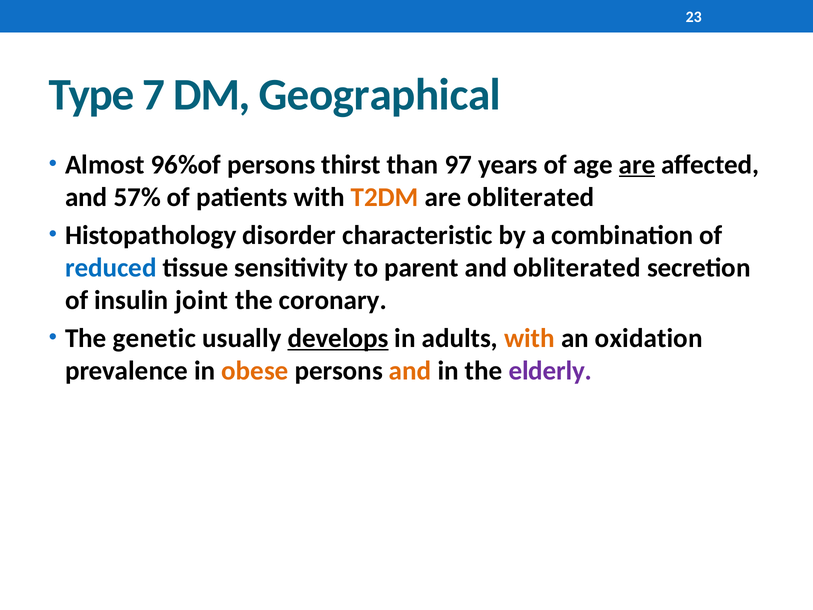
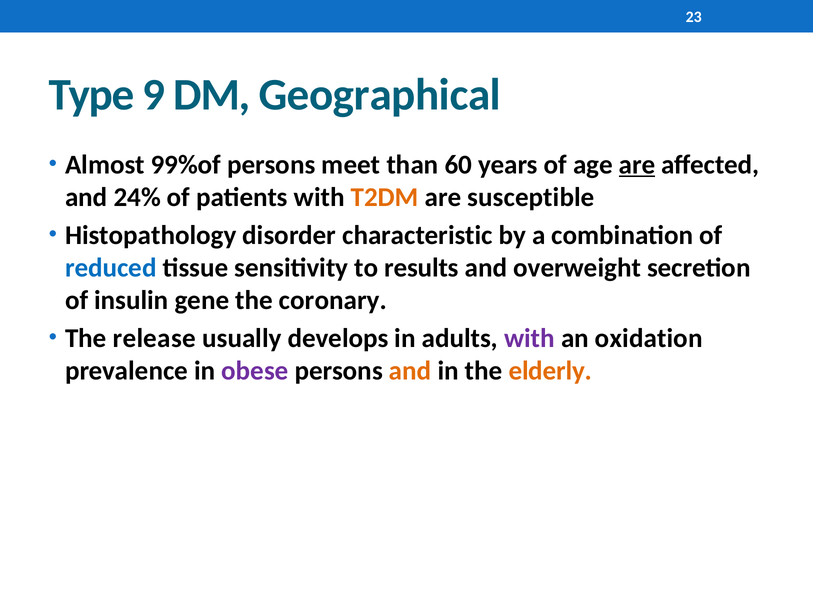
7: 7 -> 9 (154, 95)
96%of: 96%of -> 99%of (186, 165)
thirst: thirst -> meet (351, 165)
97: 97 -> 60 (458, 165)
57%: 57% -> 24% (137, 197)
are obliterated: obliterated -> susceptible (531, 197)
parent: parent -> results (421, 267)
and obliterated: obliterated -> overweight (577, 267)
joint: joint -> gene (202, 300)
genetic: genetic -> release (154, 338)
develops underline: present -> none (338, 338)
with colour: orange -> purple (529, 338)
obese colour: orange -> purple (255, 370)
elderly colour: purple -> orange (550, 370)
